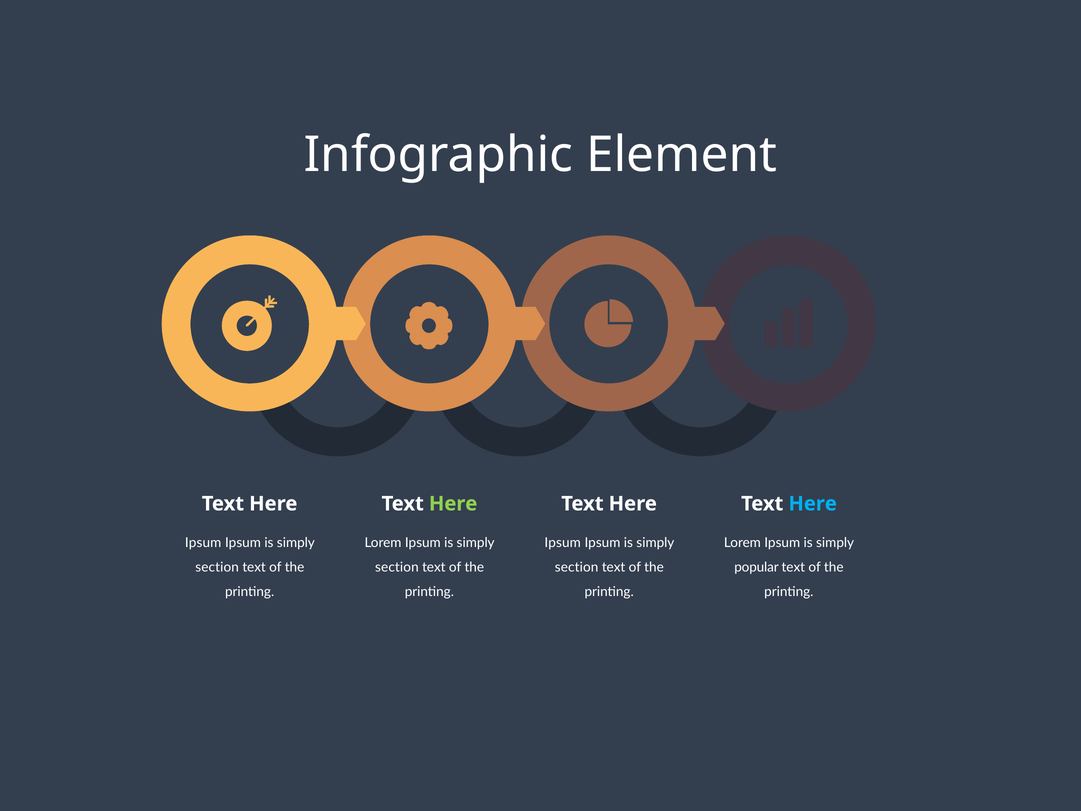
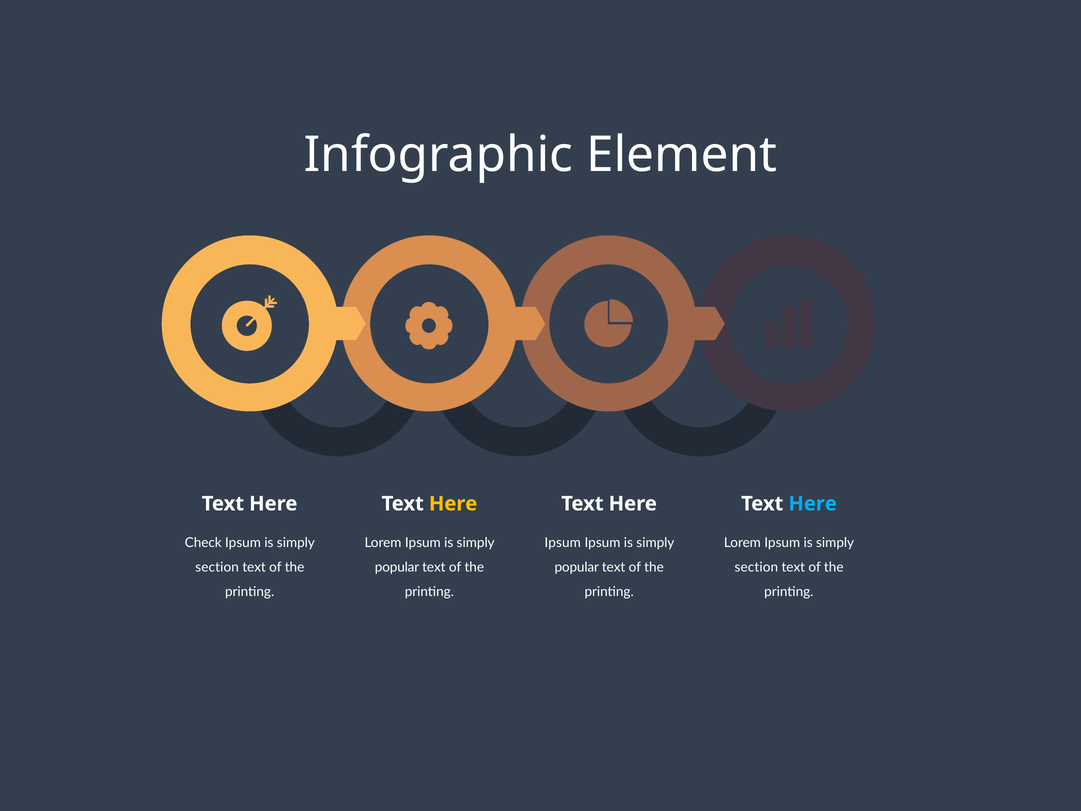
Here colour: light green -> yellow (453, 504)
Ipsum: Ipsum -> Check (203, 543)
section: section -> popular (397, 567)
section: section -> popular (577, 567)
popular: popular -> section (756, 567)
